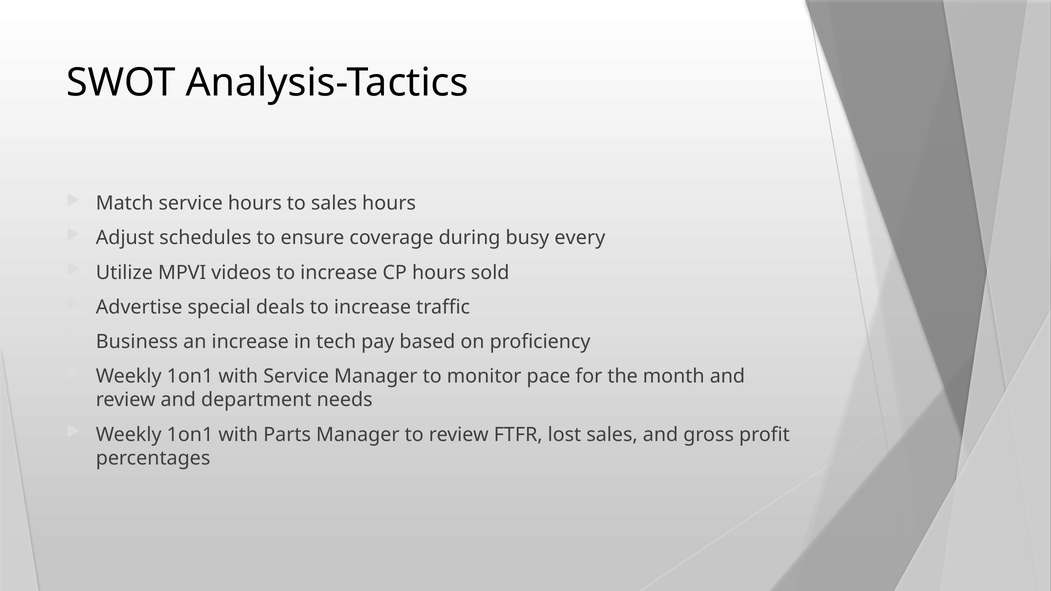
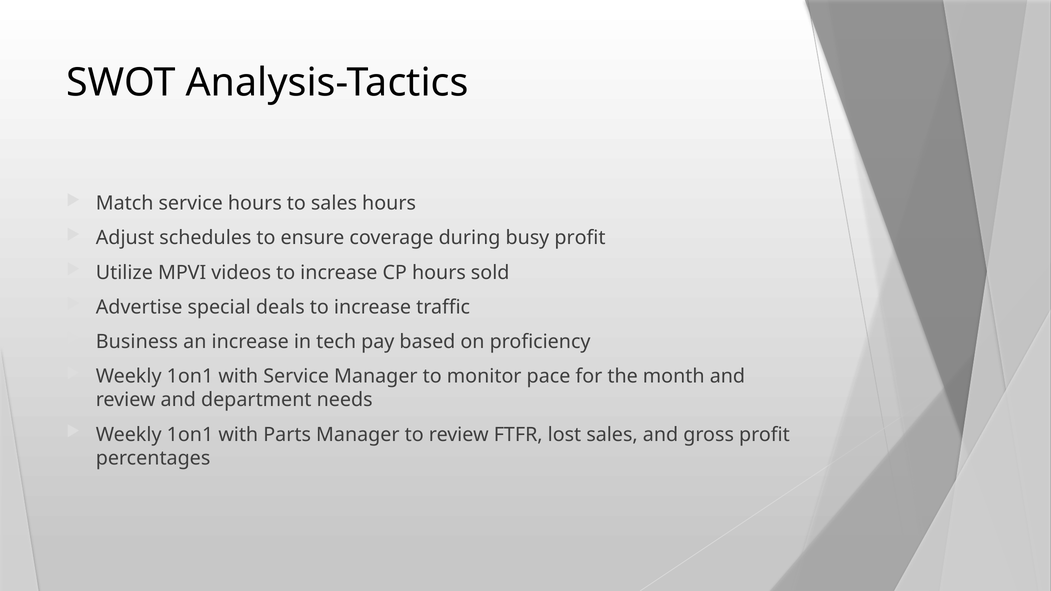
busy every: every -> profit (580, 238)
